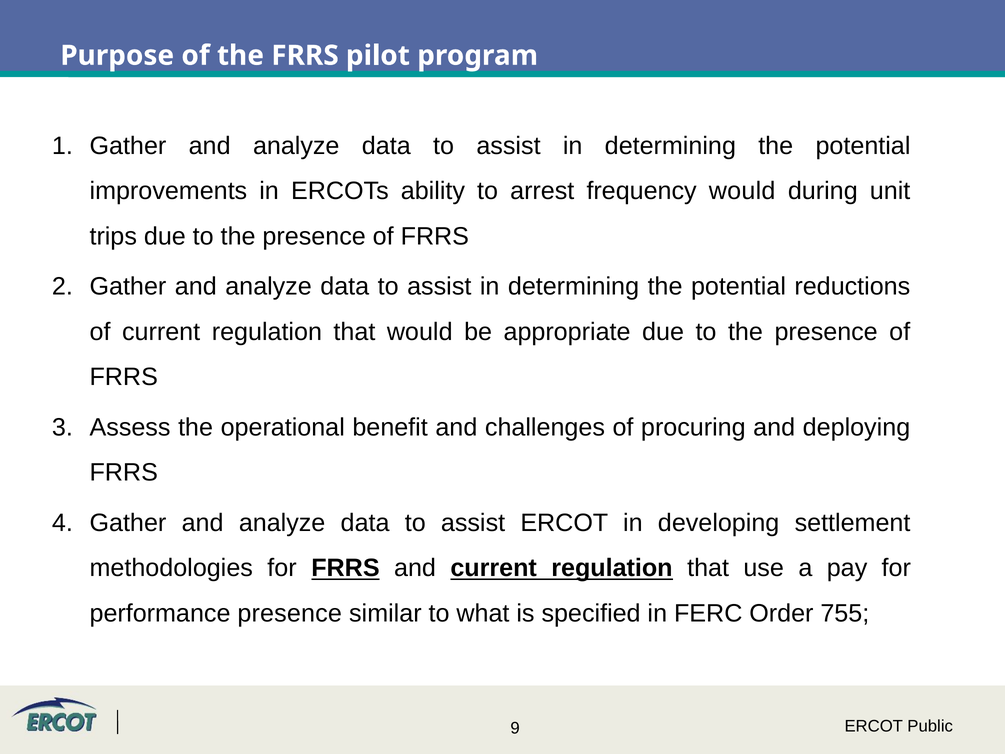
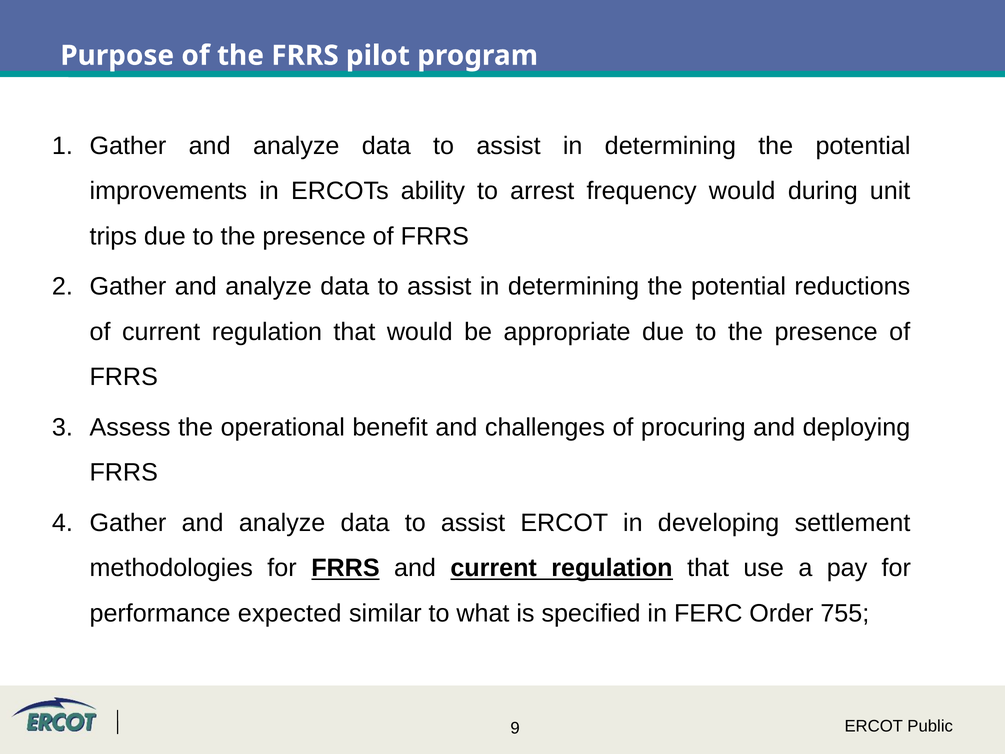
performance presence: presence -> expected (290, 613)
